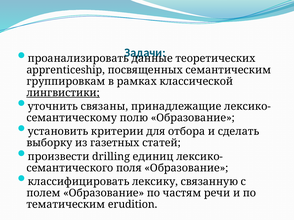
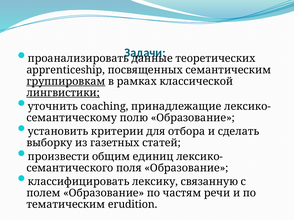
группировкам underline: none -> present (66, 82)
связаны: связаны -> coaching (104, 107)
drilling: drilling -> общим (111, 157)
